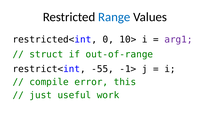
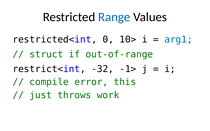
arg1 colour: purple -> blue (178, 40)
-55: -55 -> -32 (103, 69)
useful: useful -> throws (74, 95)
